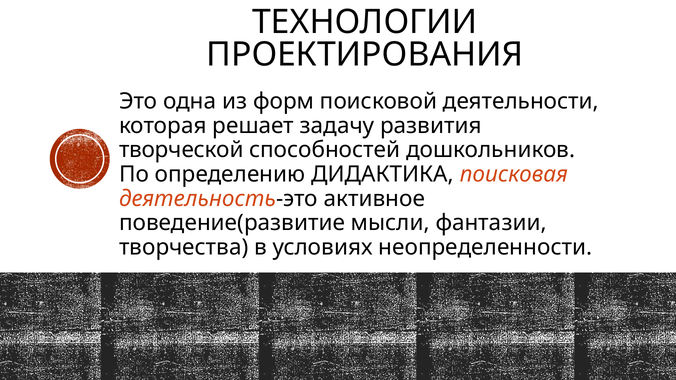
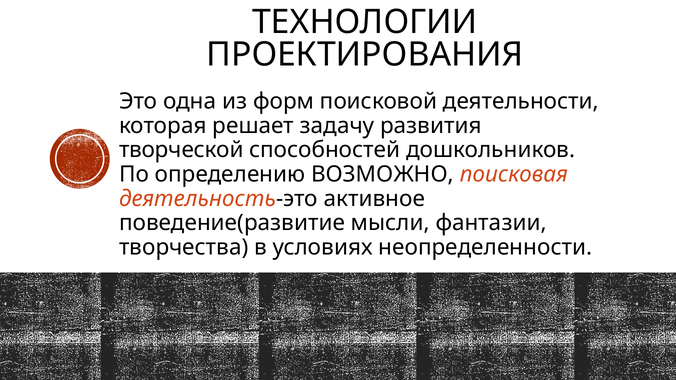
ДИДАКТИКА: ДИДАКТИКА -> ВОЗМОЖНО (383, 174)
